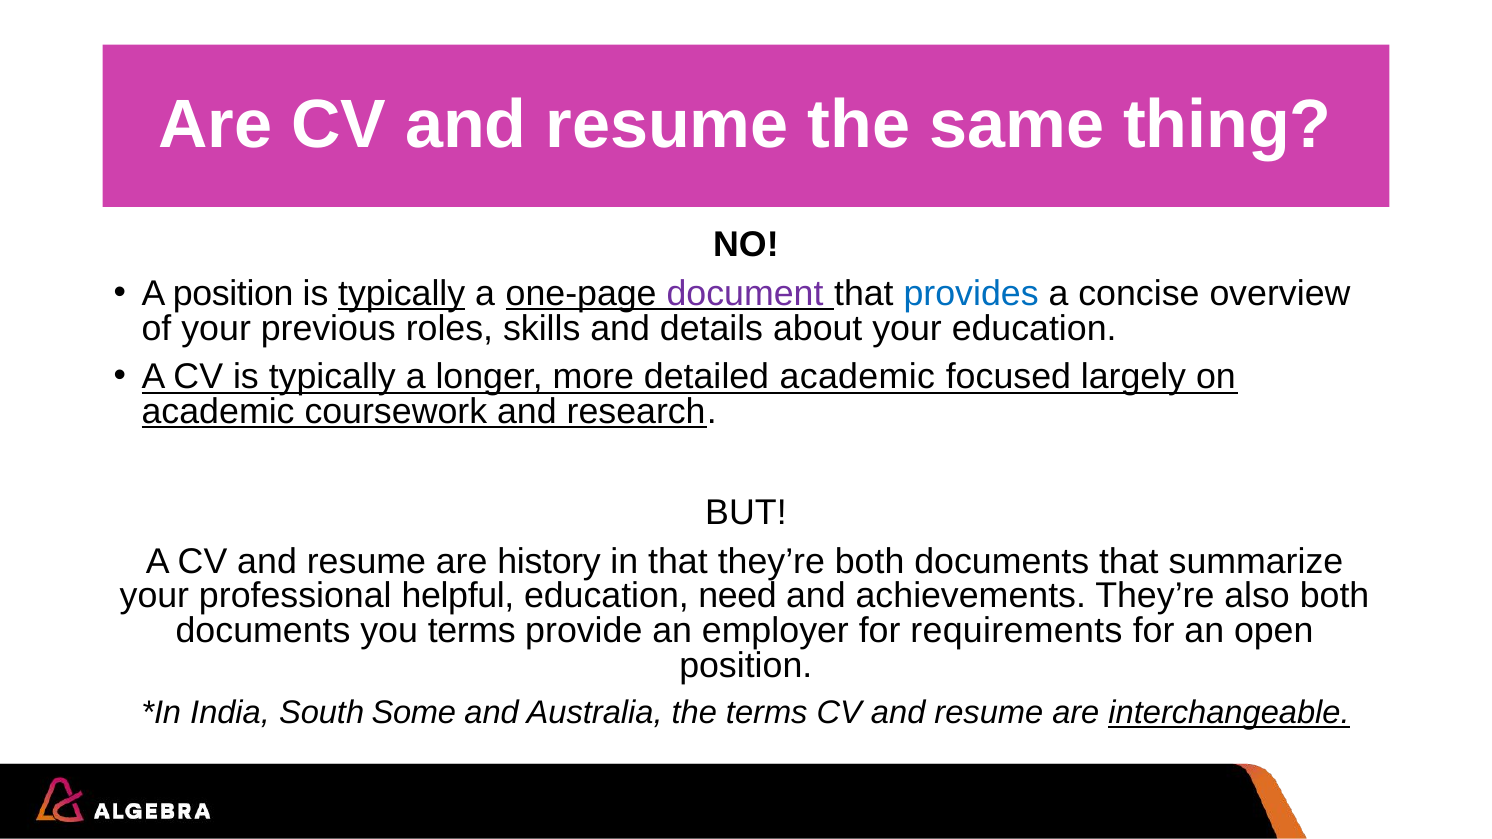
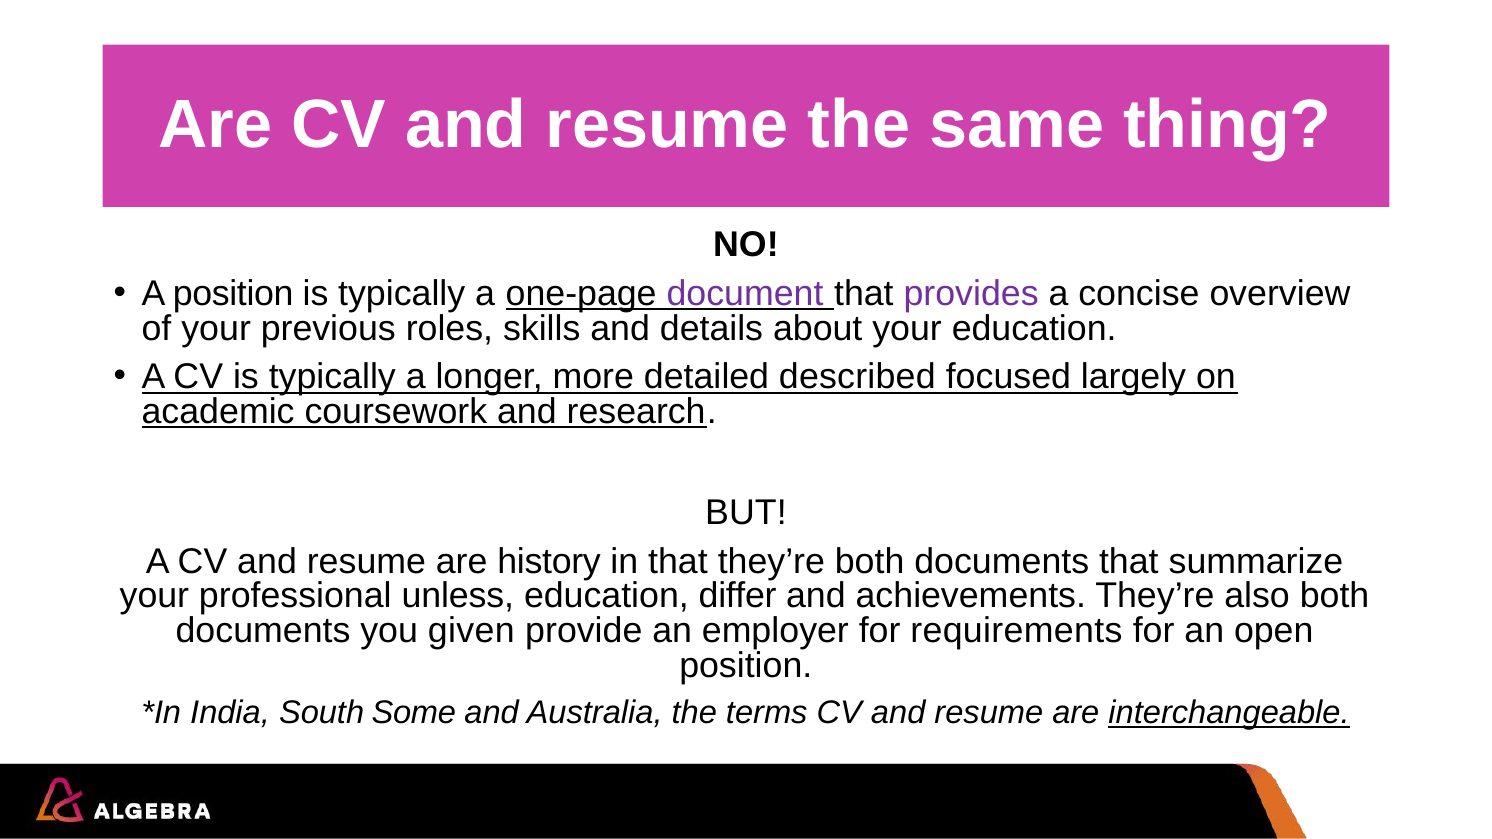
typically underline: present -> none (402, 294)
provides colour: blue -> purple (971, 294)
detailed academic: academic -> described (857, 377)
helpful: helpful -> unless (458, 596)
need: need -> differ (738, 596)
you terms: terms -> given (471, 631)
